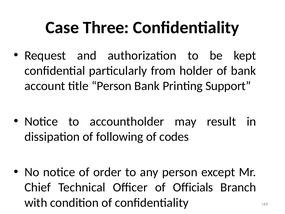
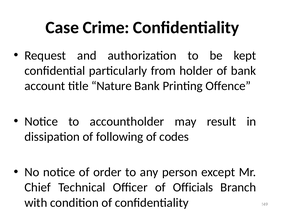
Three: Three -> Crime (106, 28)
title Person: Person -> Nature (112, 86)
Support: Support -> Offence (228, 86)
